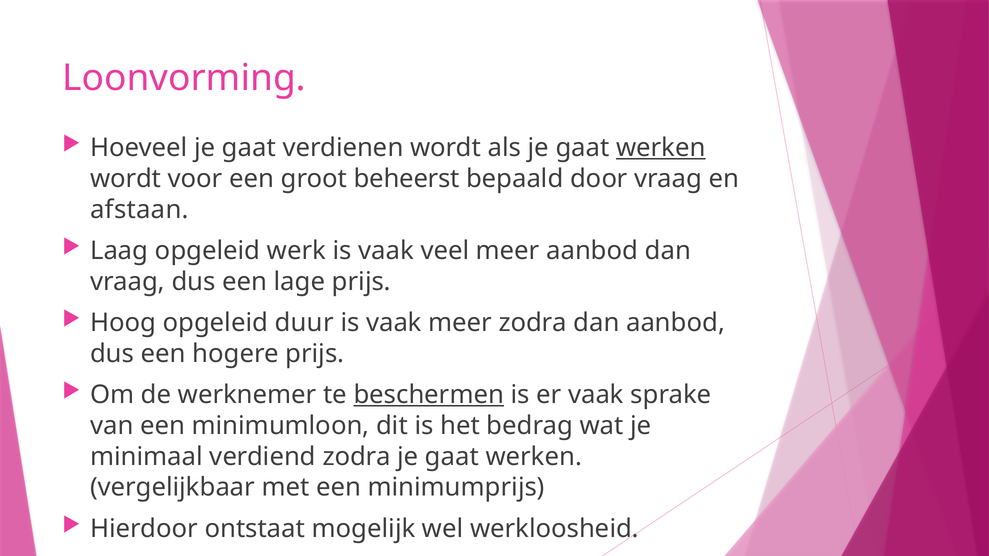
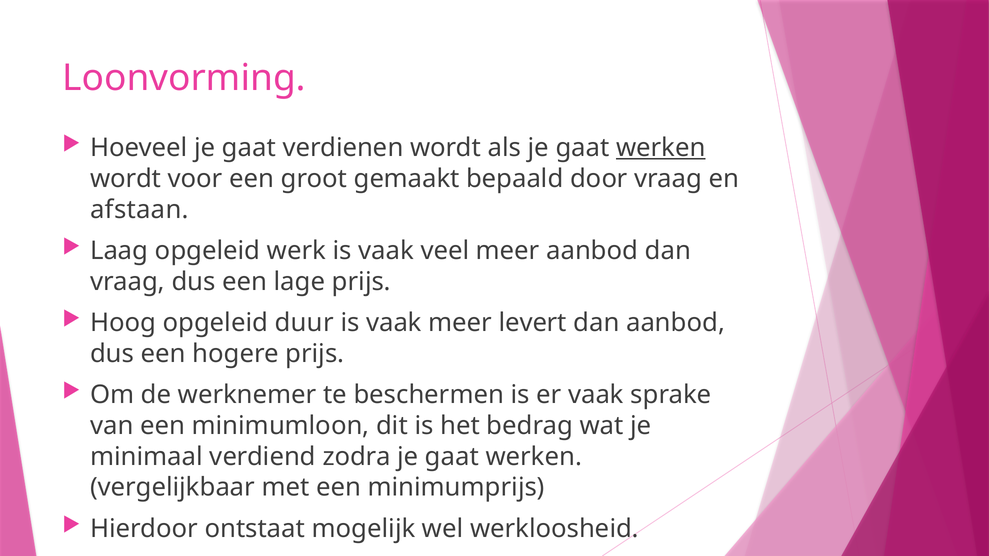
beheerst: beheerst -> gemaakt (407, 179)
meer zodra: zodra -> levert (533, 323)
beschermen underline: present -> none (429, 395)
